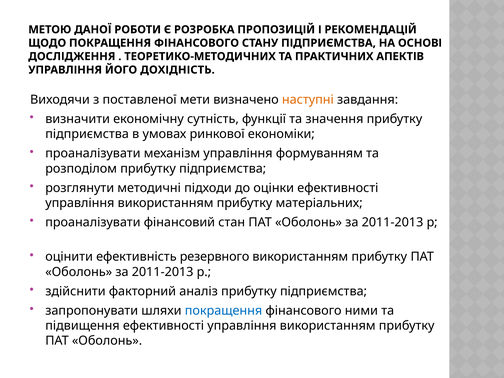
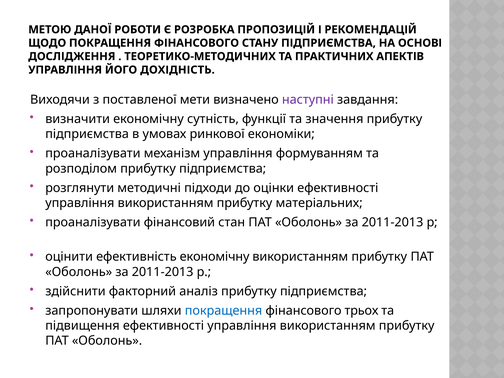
наступні colour: orange -> purple (308, 100)
ефективність резервного: резервного -> економічну (215, 257)
ними: ними -> трьох (361, 311)
